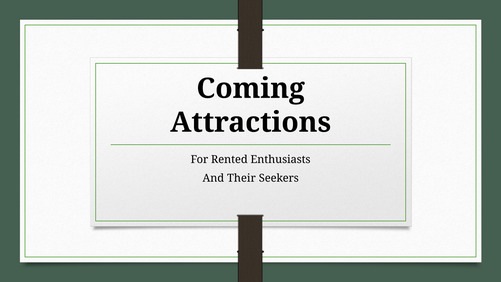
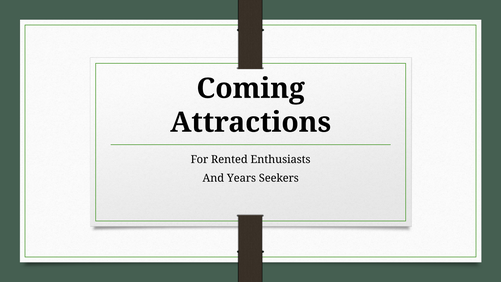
Their: Their -> Years (241, 178)
